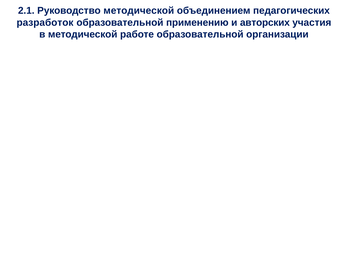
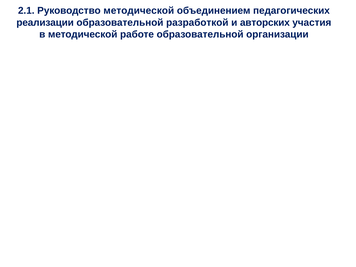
разработок: разработок -> реализации (45, 23)
применению: применению -> разработкой (197, 23)
